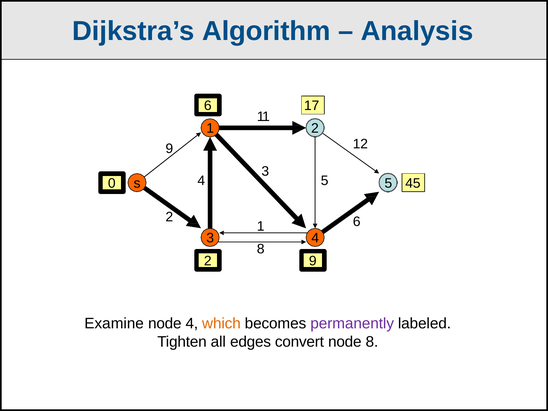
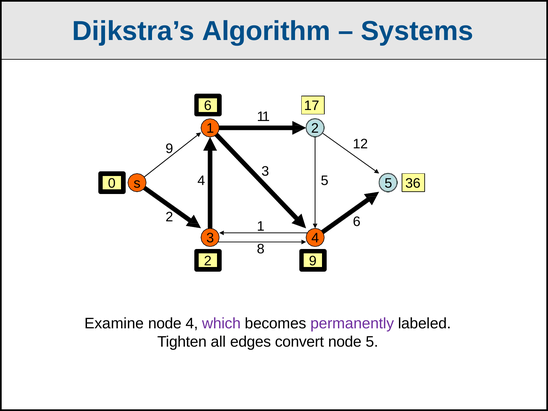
Analysis: Analysis -> Systems (417, 31)
45: 45 -> 36 (413, 183)
which colour: orange -> purple (221, 323)
node 8: 8 -> 5 (372, 342)
